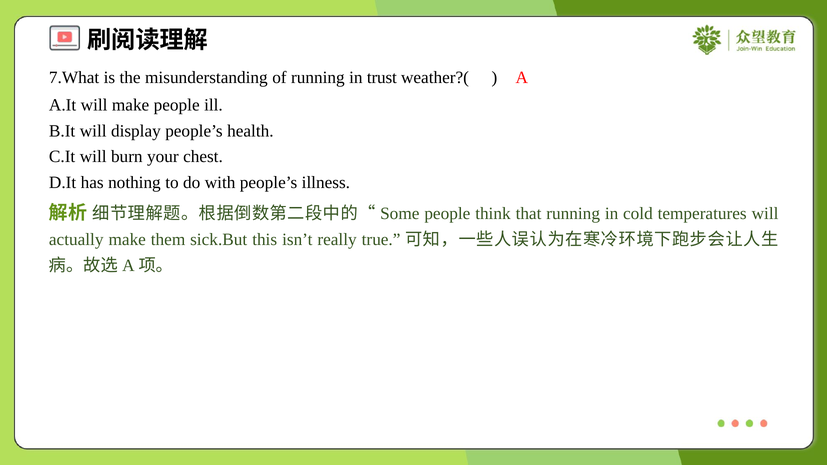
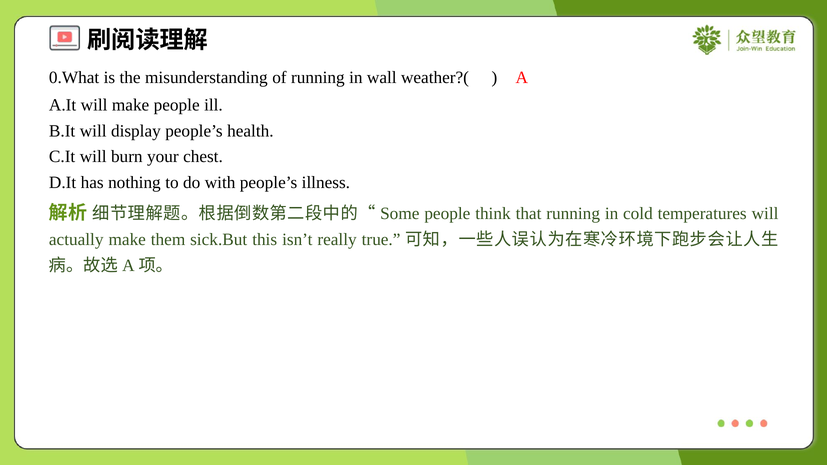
7.What: 7.What -> 0.What (74, 77)
trust: trust -> wall (382, 77)
